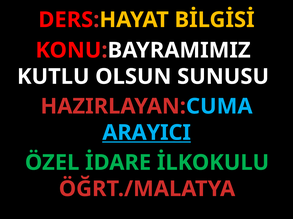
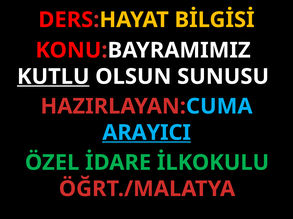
KUTLU underline: none -> present (53, 77)
